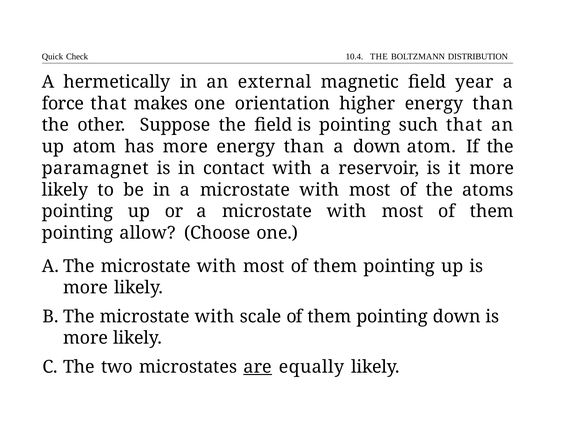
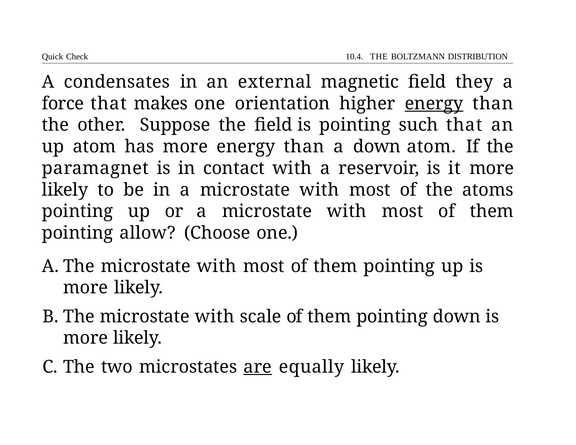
hermetically: hermetically -> condensates (117, 82)
year: year -> they (474, 82)
energy underline: none -> present (434, 104)
